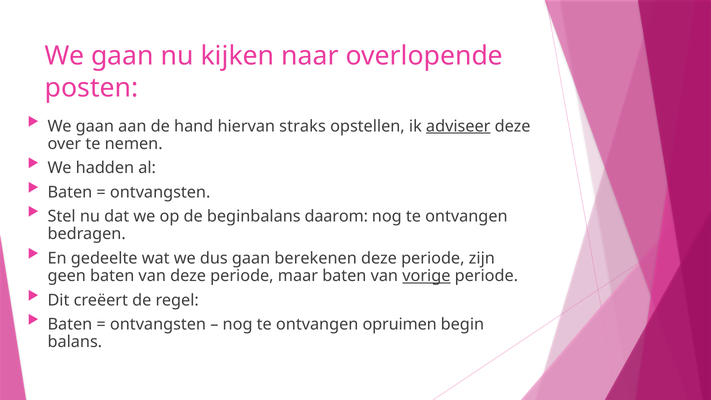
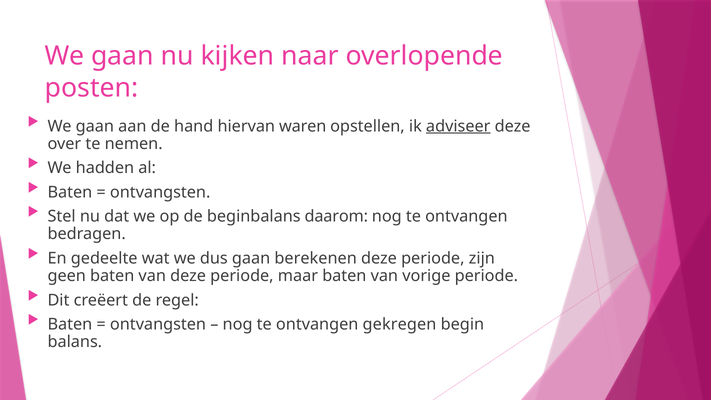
straks: straks -> waren (303, 126)
vorige underline: present -> none (426, 276)
opruimen: opruimen -> gekregen (400, 324)
